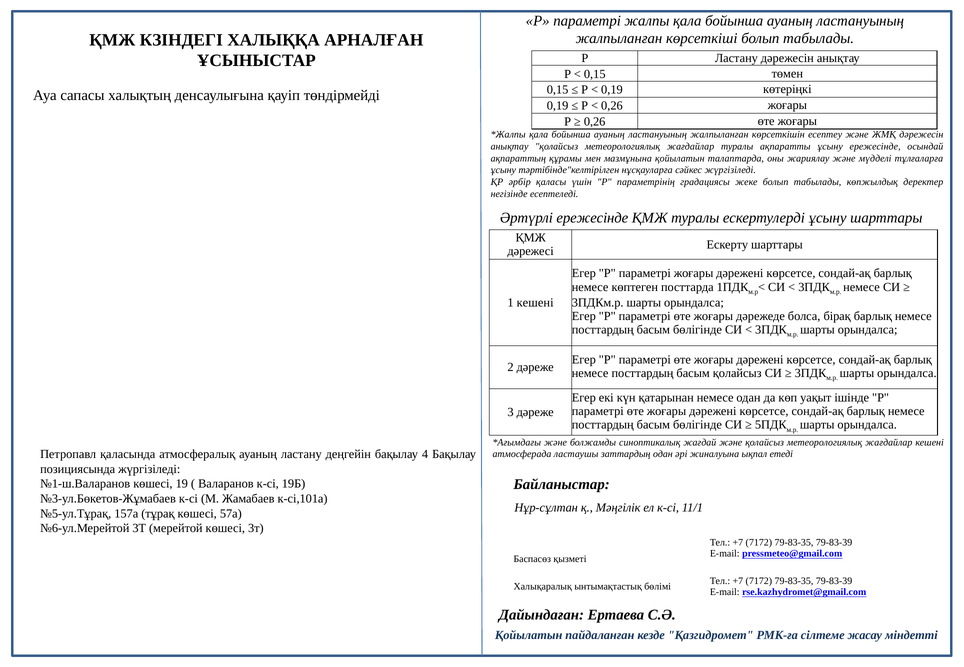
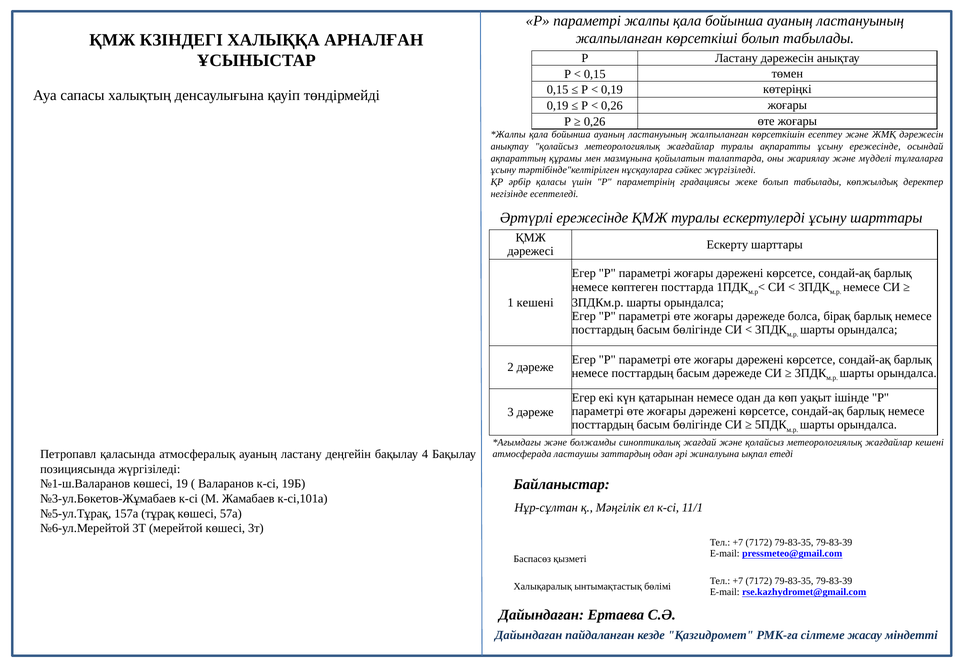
басым қолайсыз: қолайсыз -> дәрежеде (737, 373)
Қойылатын: Қойылатын -> Дайындаған (529, 636)
